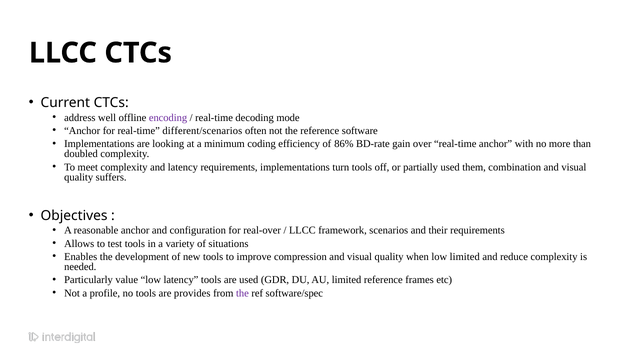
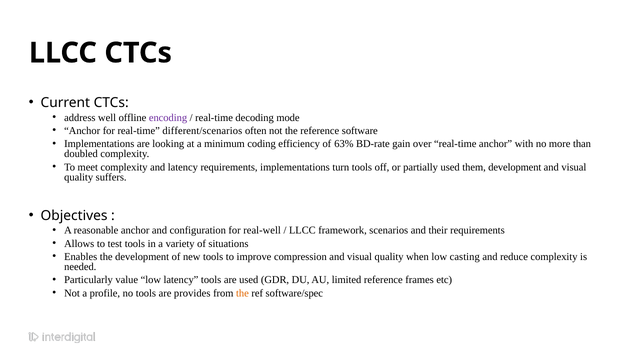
86%: 86% -> 63% (344, 144)
them combination: combination -> development (515, 167)
real-over: real-over -> real-well (262, 230)
low limited: limited -> casting (465, 257)
the colour: purple -> orange (242, 293)
